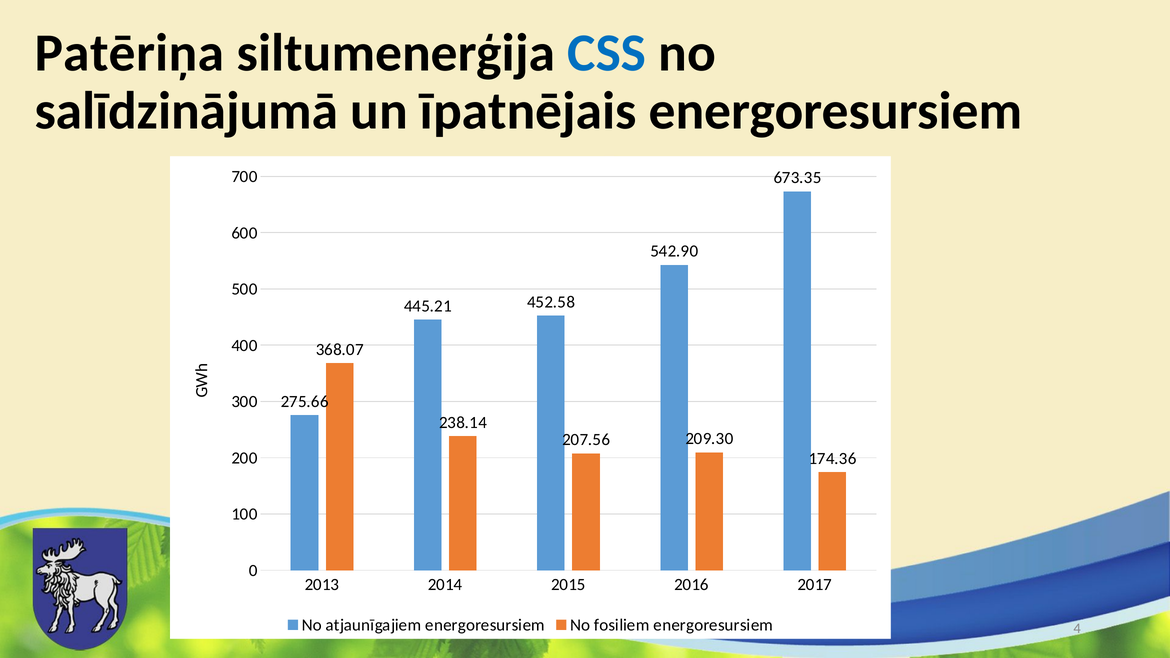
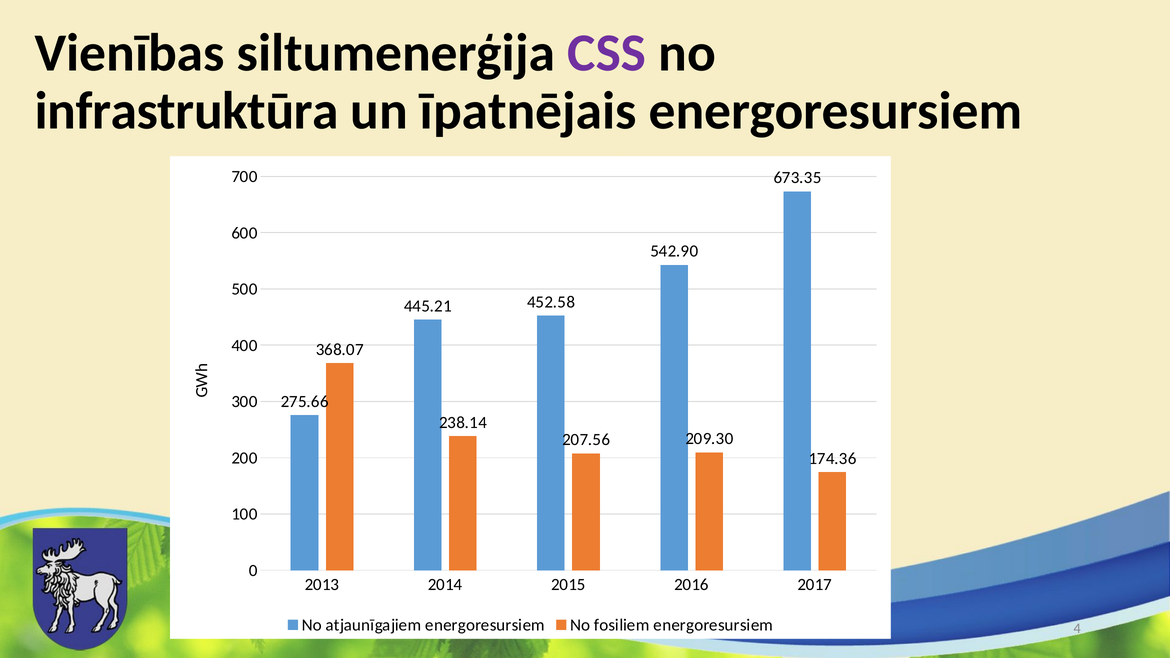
Patēriņa: Patēriņa -> Vienības (130, 53)
CSS colour: blue -> purple (607, 53)
salīdzinājumā: salīdzinājumā -> infrastruktūra (187, 111)
